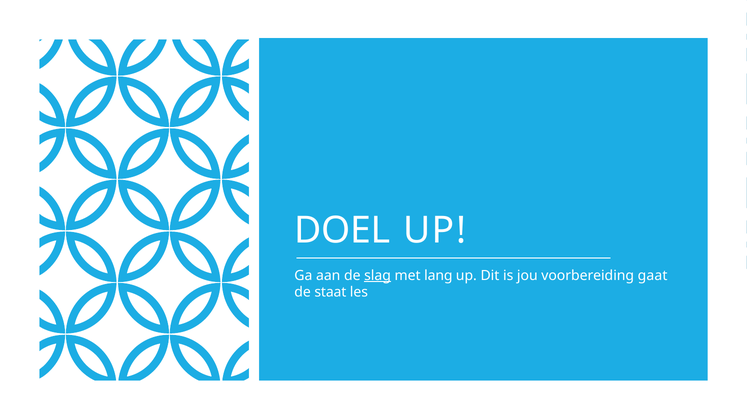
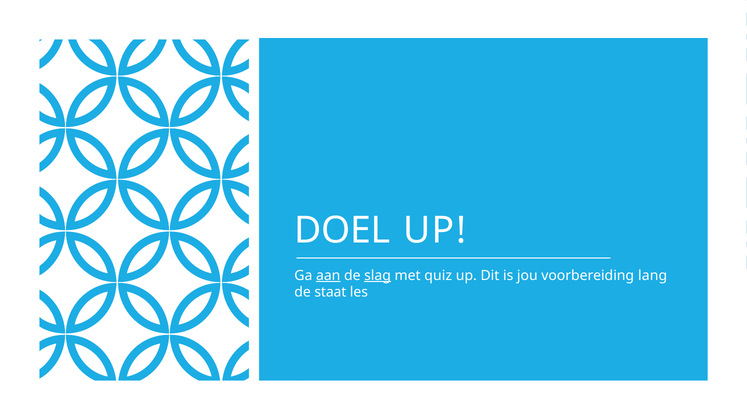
aan underline: none -> present (328, 276)
lang: lang -> quiz (438, 276)
gaat: gaat -> lang (653, 276)
